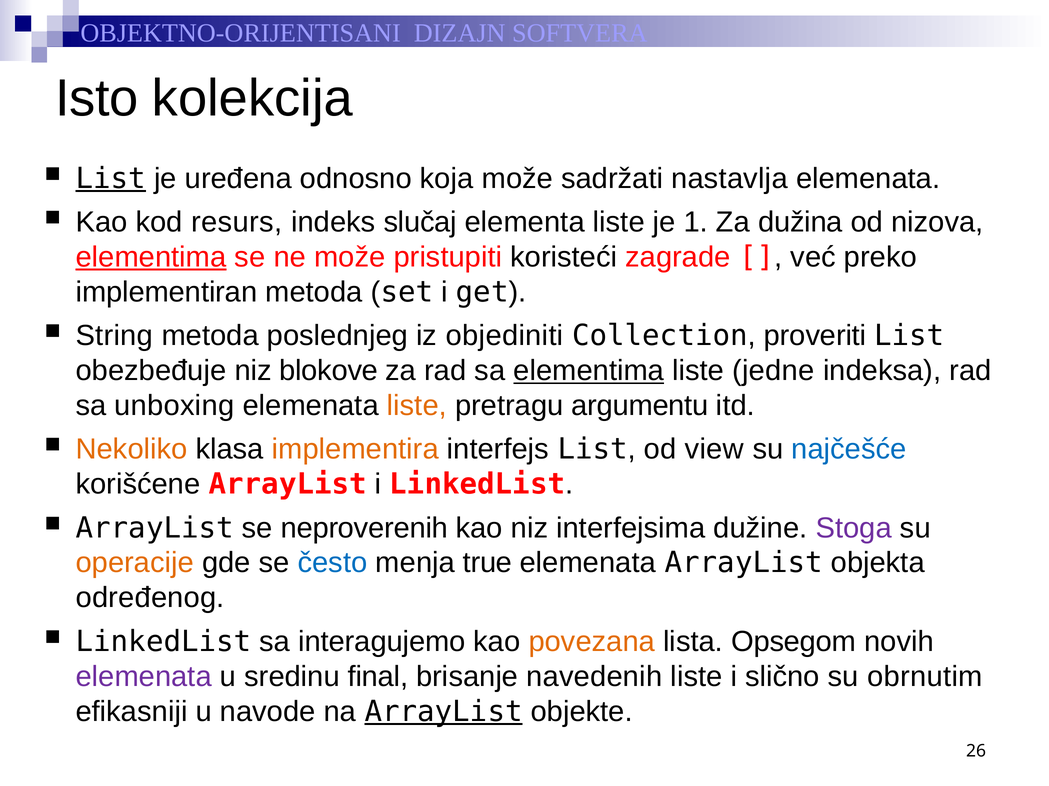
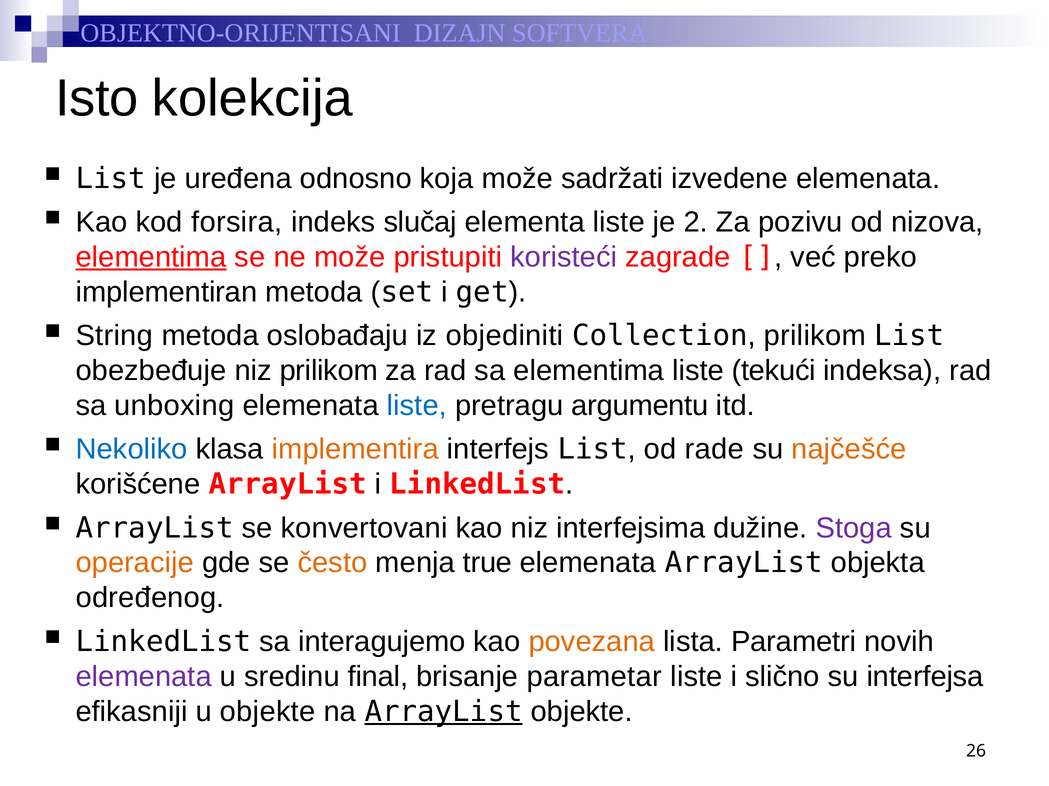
List underline: present -> none (111, 179)
nastavlja: nastavlja -> izvedene (730, 179)
resurs: resurs -> forsira (237, 222)
1: 1 -> 2 (696, 222)
dužina: dužina -> pozivu (800, 222)
koristeći colour: black -> purple (564, 257)
poslednjeg: poslednjeg -> oslobađaju (337, 336)
Collection proveriti: proveriti -> prilikom (815, 336)
niz blokove: blokove -> prilikom (329, 371)
elementima underline: present -> none (589, 371)
jedne: jedne -> tekući (774, 371)
liste colour: orange -> blue (417, 406)
Nekoliko colour: orange -> blue (132, 450)
view: view -> rade (714, 450)
najčešće colour: blue -> orange (849, 450)
neproverenih: neproverenih -> konvertovani (364, 528)
često colour: blue -> orange (332, 563)
Opsegom: Opsegom -> Parametri (794, 642)
navedenih: navedenih -> parametar (594, 677)
obrnutim: obrnutim -> interfejsa (925, 677)
u navode: navode -> objekte (268, 712)
